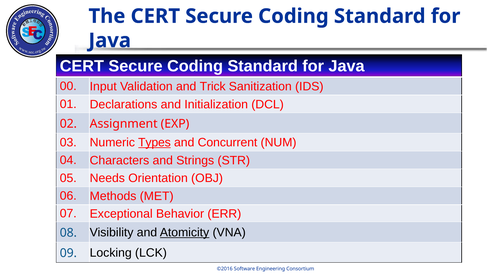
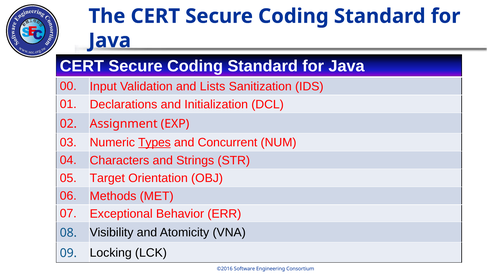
Trick: Trick -> Lists (213, 86)
Needs: Needs -> Target (107, 178)
Atomicity underline: present -> none (185, 232)
